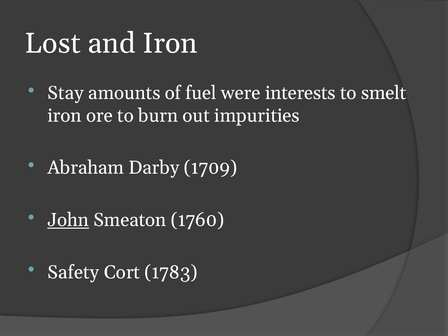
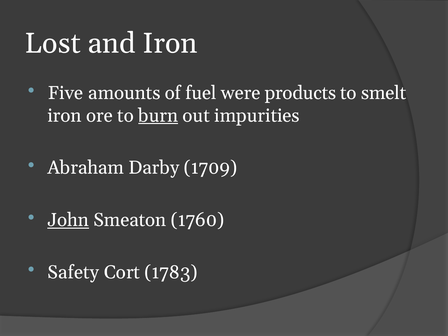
Stay: Stay -> Five (66, 93)
interests: interests -> products (300, 93)
burn underline: none -> present (158, 116)
